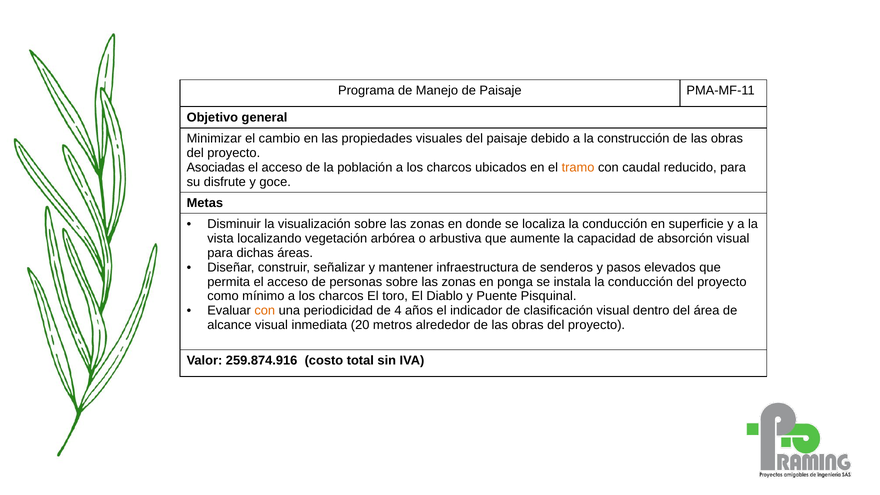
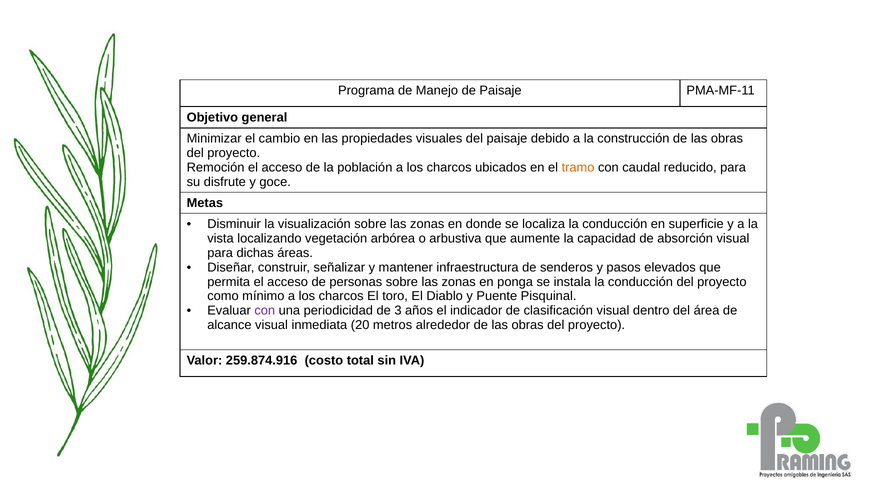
Asociadas: Asociadas -> Remoción (216, 168)
con colour: orange -> purple (265, 311)
4: 4 -> 3 (398, 311)
